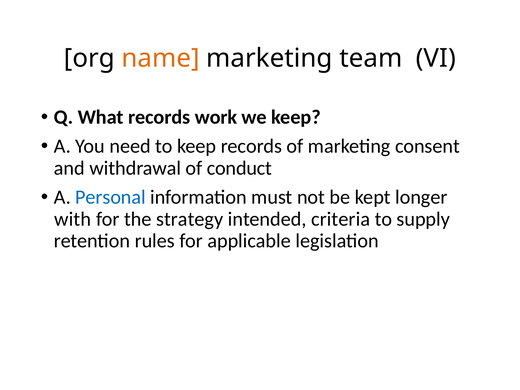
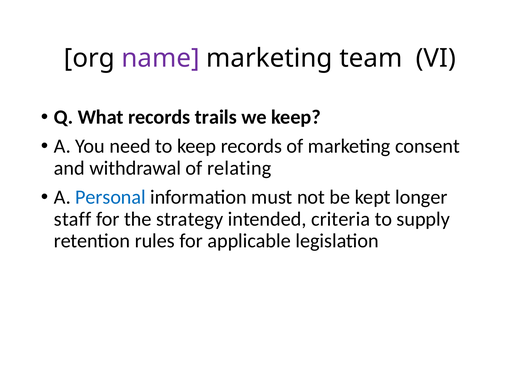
name colour: orange -> purple (161, 58)
work: work -> trails (216, 117)
conduct: conduct -> relating (239, 168)
with: with -> staff (73, 219)
